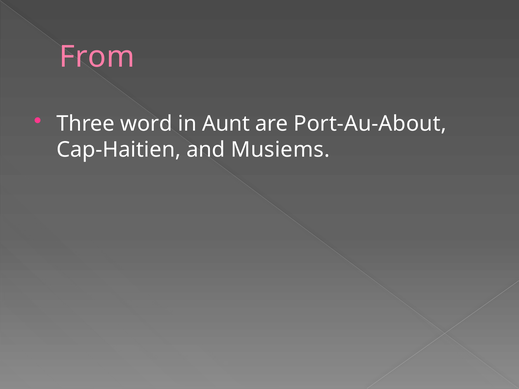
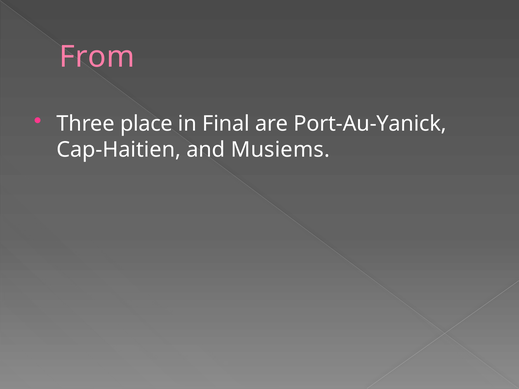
word: word -> place (146, 124)
Aunt: Aunt -> Final (226, 124)
Port-Au-About: Port-Au-About -> Port-Au-Yanick (370, 124)
